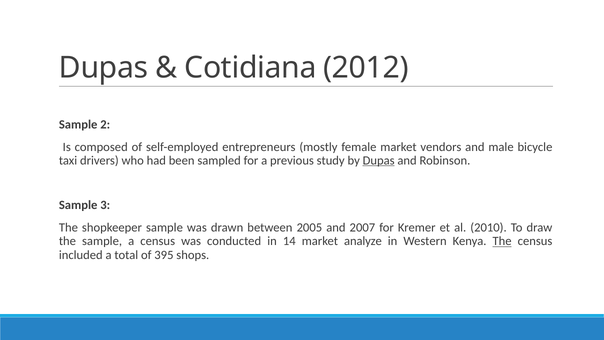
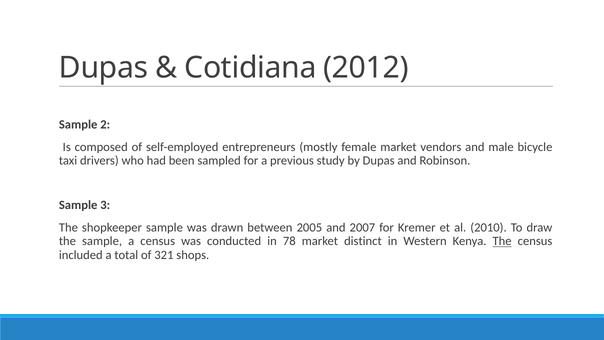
Dupas underline: present -> none (379, 160)
14: 14 -> 78 (289, 241)
analyze: analyze -> distinct (363, 241)
395: 395 -> 321 (164, 255)
